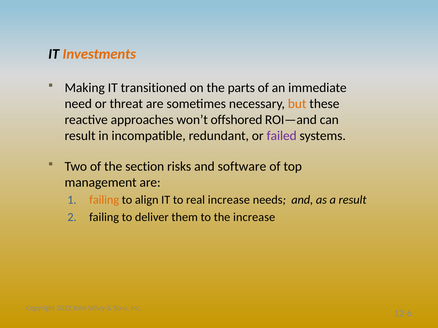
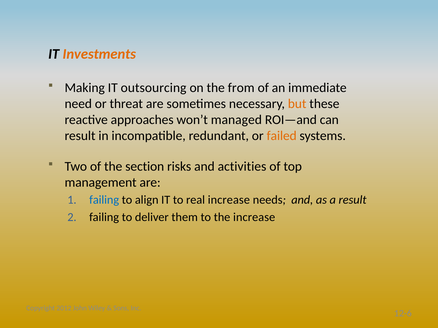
transitioned: transitioned -> outsourcing (154, 88)
parts: parts -> from (241, 88)
offshored: offshored -> managed (236, 120)
failed colour: purple -> orange (282, 136)
software: software -> activities (242, 167)
failing colour: orange -> blue (104, 200)
